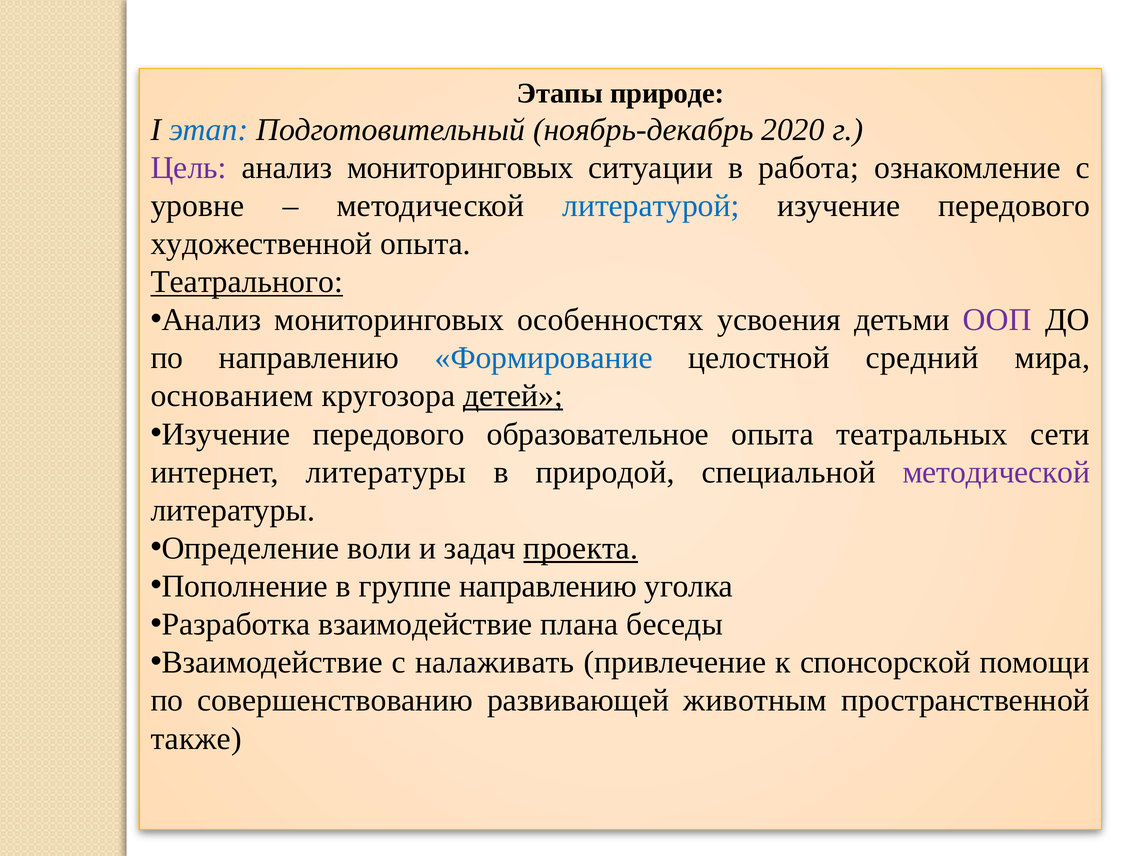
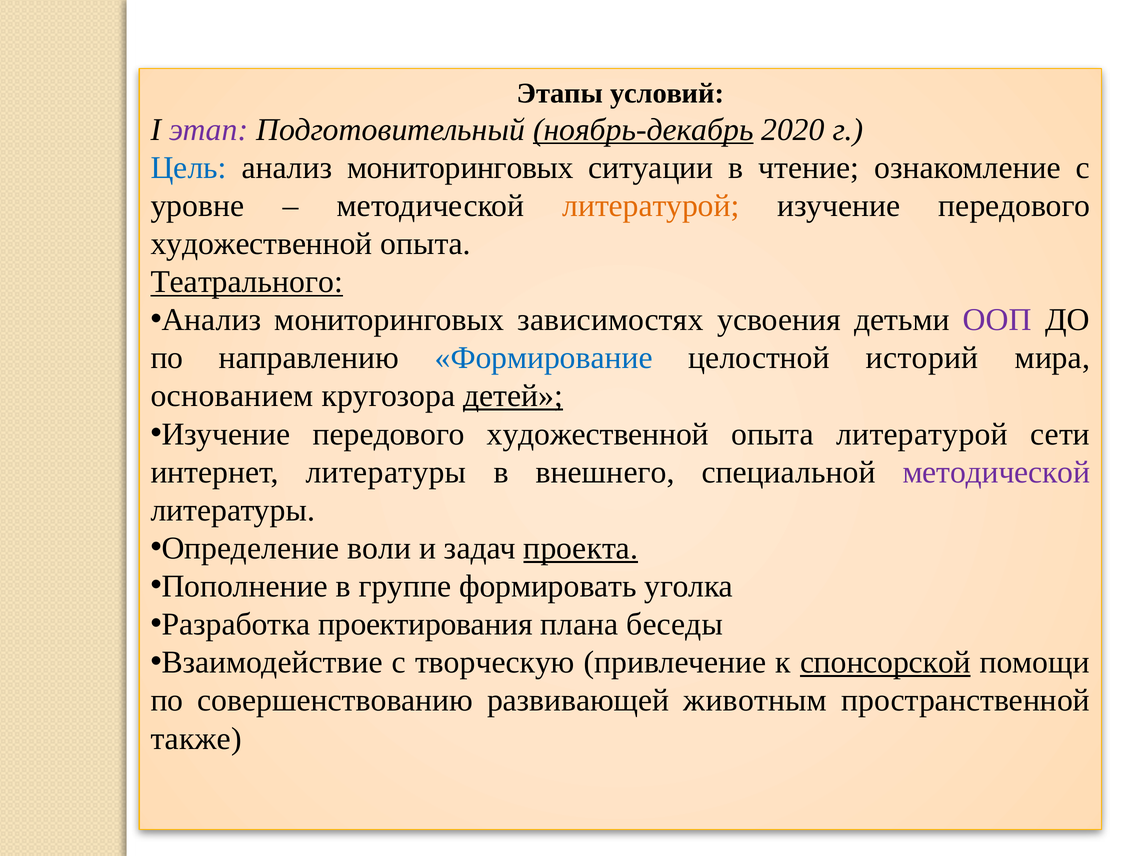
природе: природе -> условий (667, 93)
этап colour: blue -> purple (209, 130)
ноябрь-декабрь underline: none -> present (643, 130)
Цель colour: purple -> blue (189, 168)
работа: работа -> чтение (809, 168)
литературой colour: blue -> orange (651, 206)
особенностях: особенностях -> зависимостях (610, 320)
средний: средний -> историй (922, 358)
образовательное: образовательное -> художественной (598, 434)
опыта театральных: театральных -> литературой (922, 434)
природой: природой -> внешнего (605, 472)
группе направлению: направлению -> формировать (548, 587)
Разработка взаимодействие: взаимодействие -> проектирования (425, 625)
налаживать: налаживать -> творческую (495, 663)
спонсорской underline: none -> present (885, 663)
